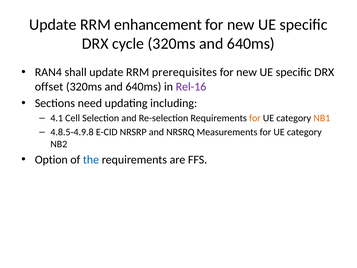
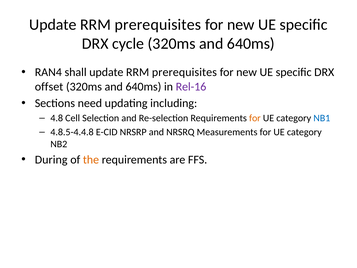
enhancement: enhancement -> prerequisites (158, 25)
4.1: 4.1 -> 4.8 (57, 118)
NB1 colour: orange -> blue (322, 118)
4.8.5-4.9.8: 4.8.5-4.9.8 -> 4.8.5-4.4.8 (72, 132)
Option: Option -> During (51, 160)
the colour: blue -> orange (91, 160)
